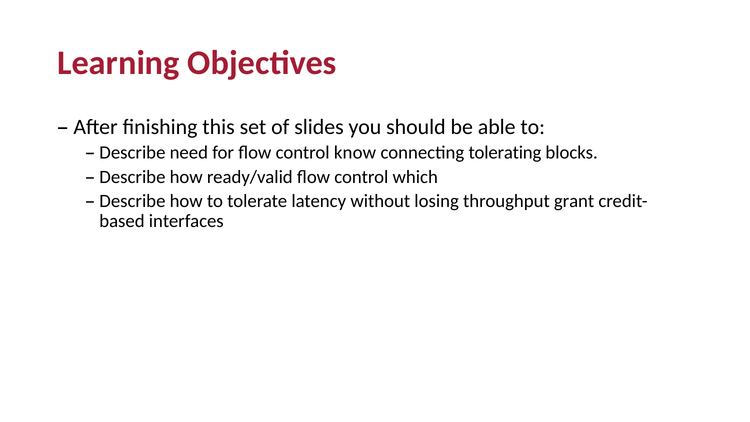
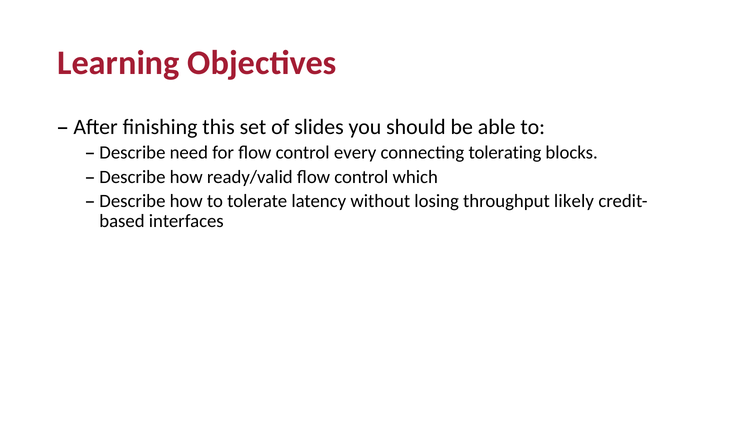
know: know -> every (355, 153)
grant: grant -> likely (574, 201)
